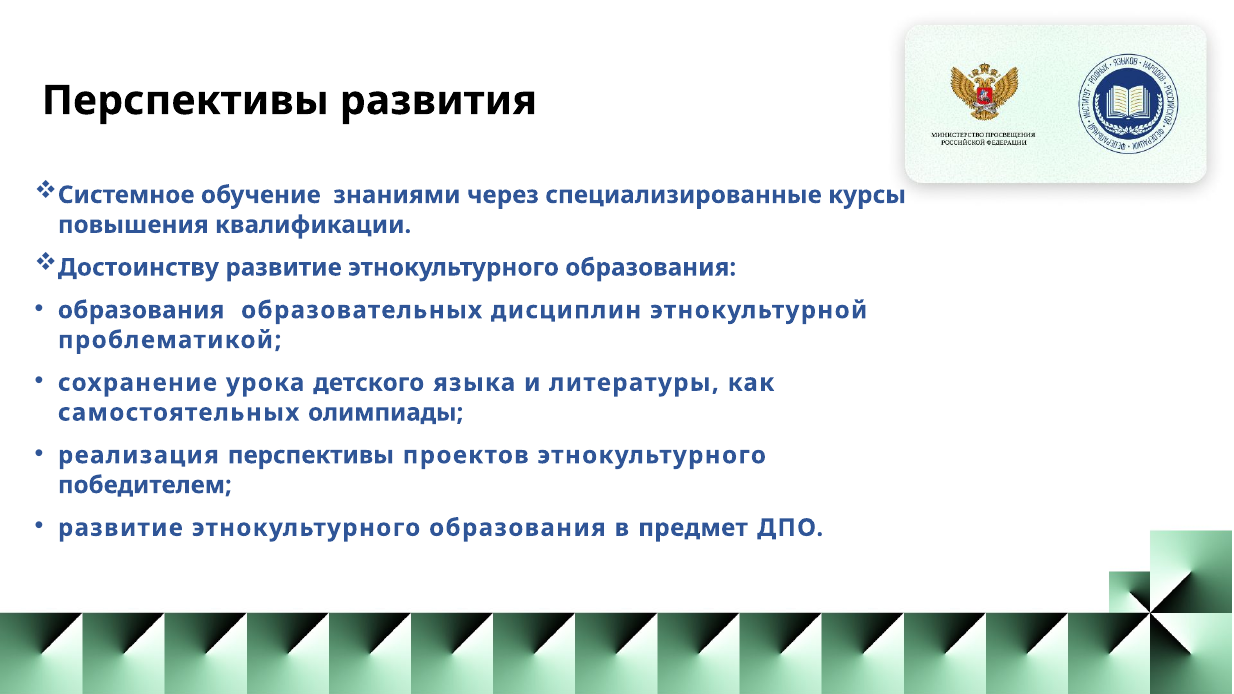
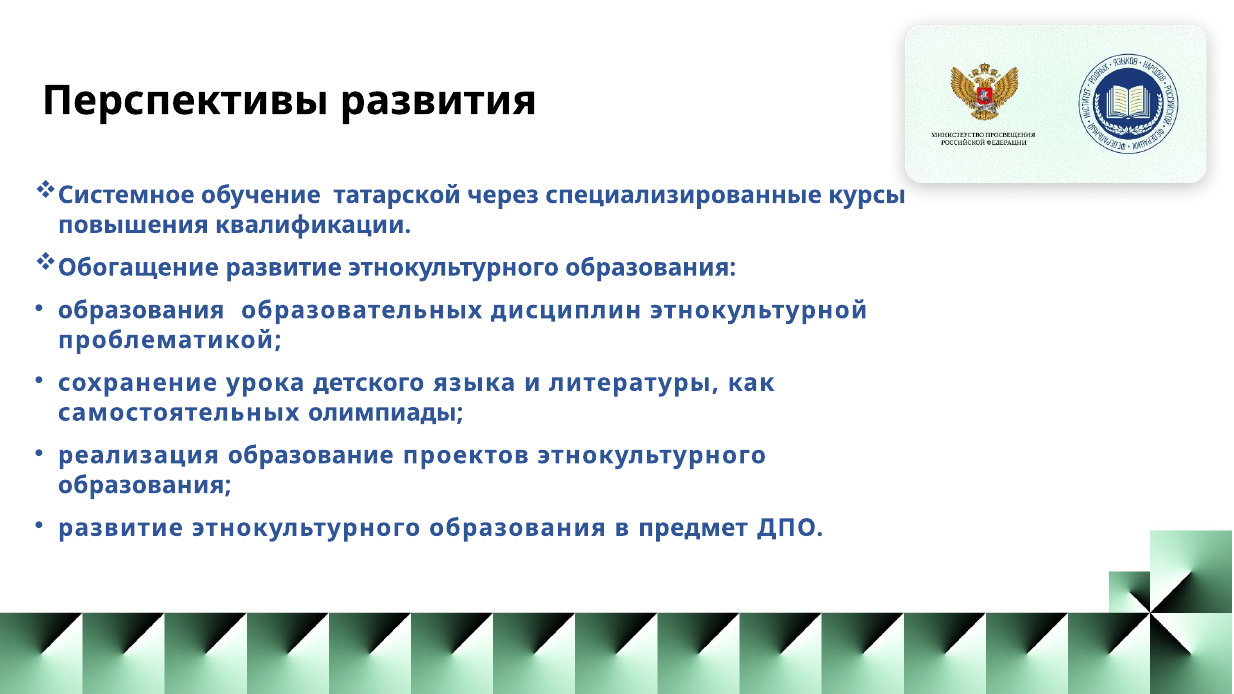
знаниями: знаниями -> татарской (397, 195)
Достоинству: Достоинству -> Обогащение (138, 268)
реализация перспективы: перспективы -> образование (311, 455)
победителем: победителем -> образования (145, 485)
